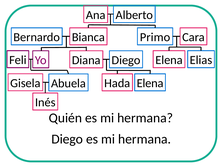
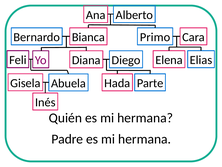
Hada Elena: Elena -> Parte (150, 83)
Diego: Diego -> Padre (67, 139)
